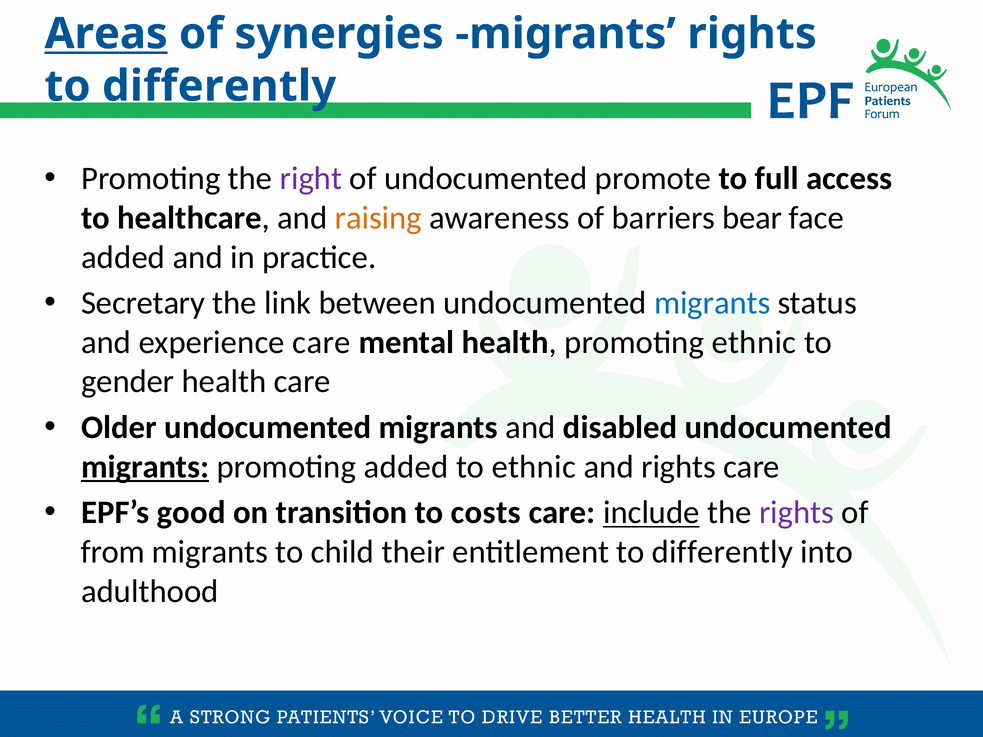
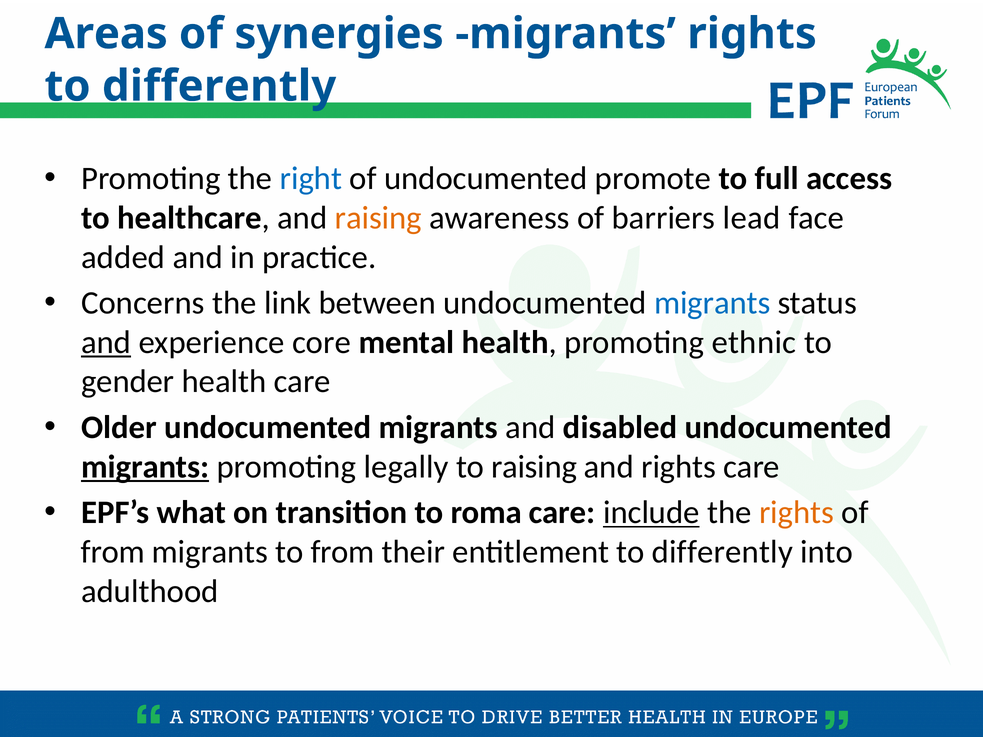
Areas underline: present -> none (106, 34)
right colour: purple -> blue (311, 179)
bear: bear -> lead (752, 218)
Secretary: Secretary -> Concerns (143, 303)
and underline: none -> present (106, 342)
experience care: care -> core (322, 342)
promoting added: added -> legally (406, 467)
to ethnic: ethnic -> raising (534, 467)
good: good -> what (191, 513)
costs: costs -> roma (486, 513)
rights colour: purple -> orange (797, 513)
to child: child -> from (343, 552)
